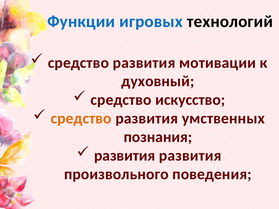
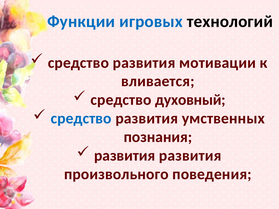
духовный: духовный -> вливается (158, 81)
искусство: искусство -> духовный (190, 100)
средство colour: orange -> blue (81, 119)
